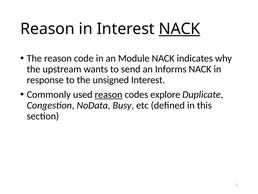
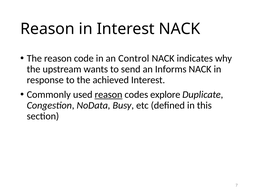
NACK underline: present -> none (180, 29)
Module: Module -> Control (134, 58)
unsigned: unsigned -> achieved (111, 80)
